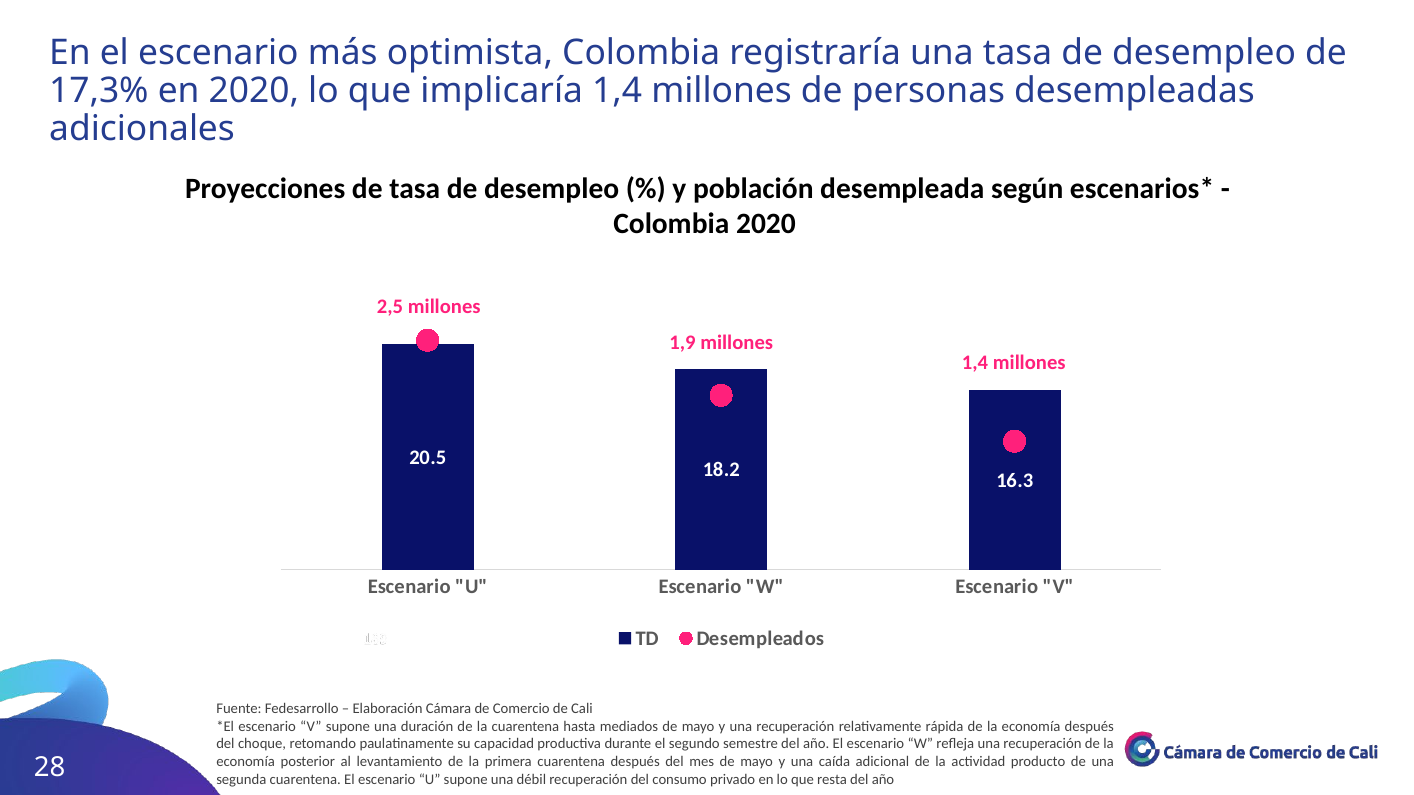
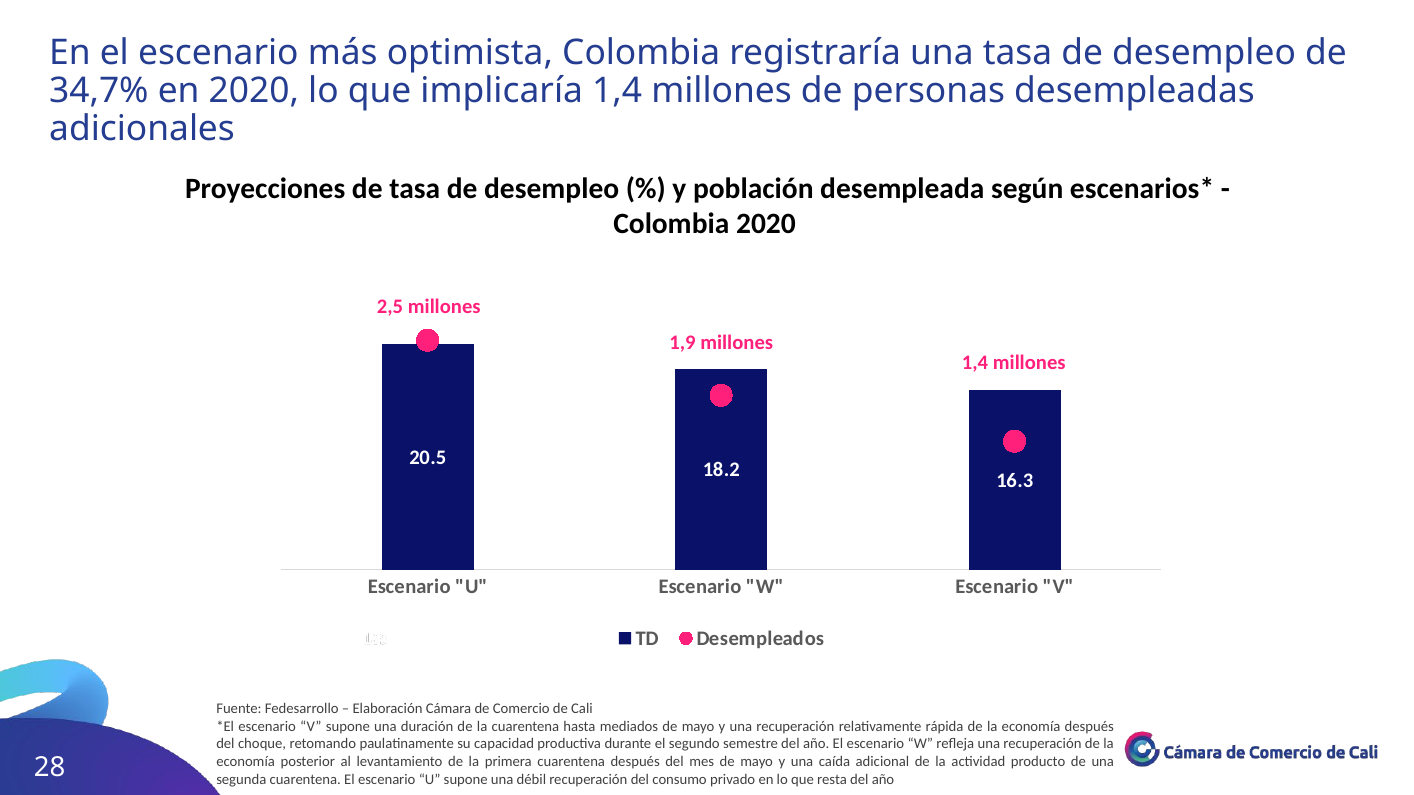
17,3%: 17,3% -> 34,7% (99, 91)
